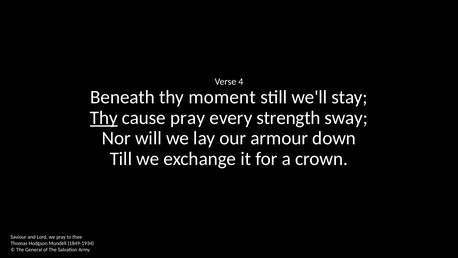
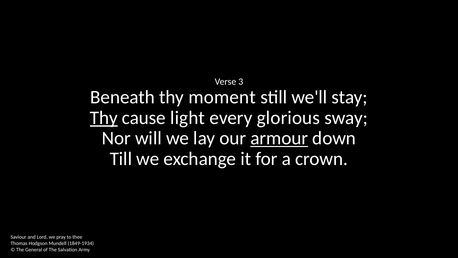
4: 4 -> 3 (241, 82)
cause pray: pray -> light (188, 118)
strength: strength -> glorious (288, 118)
armour underline: none -> present (279, 138)
